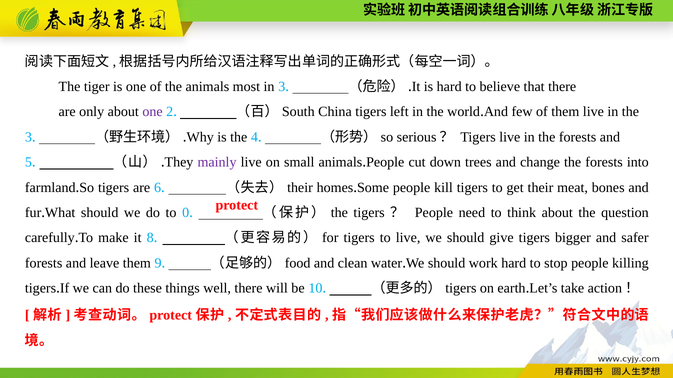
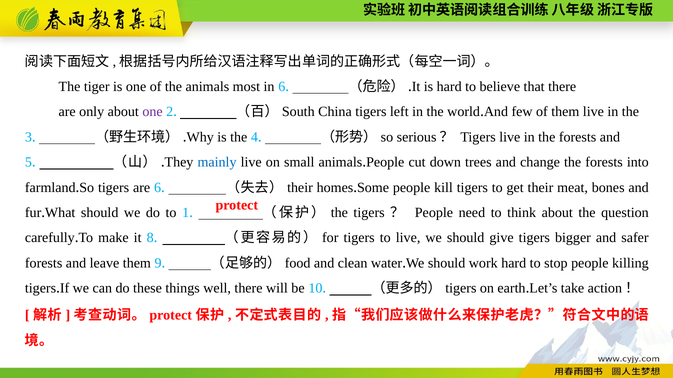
in 3: 3 -> 6 (282, 87)
mainly colour: purple -> blue (217, 162)
0: 0 -> 1 (186, 213)
